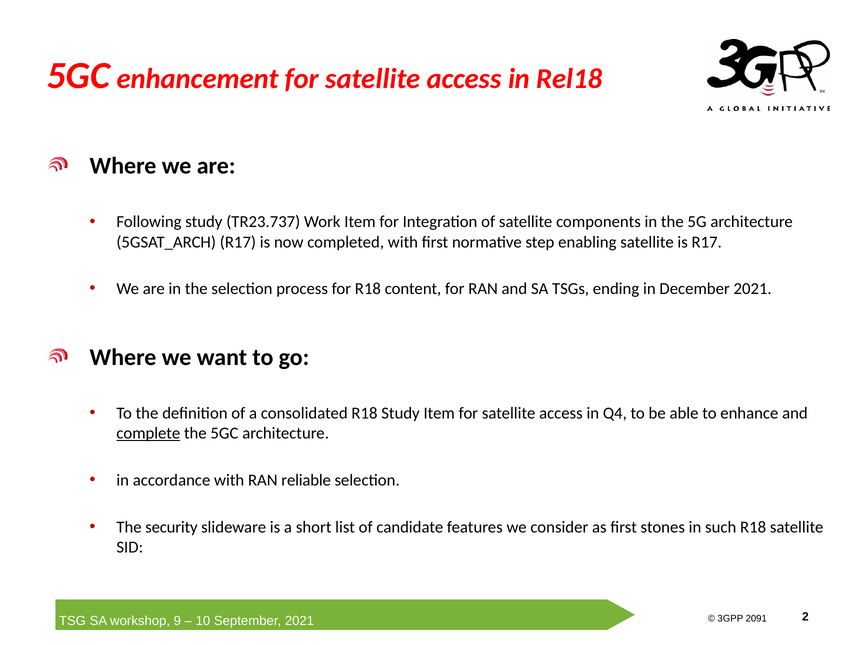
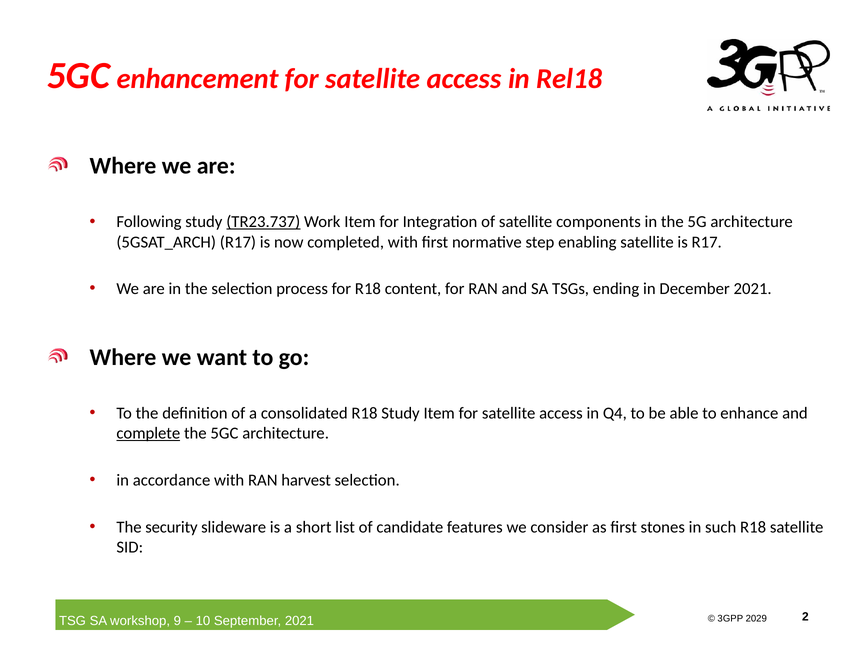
TR23.737 underline: none -> present (263, 222)
reliable: reliable -> harvest (306, 480)
2091: 2091 -> 2029 (756, 618)
